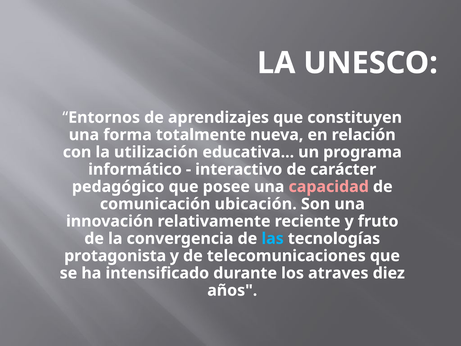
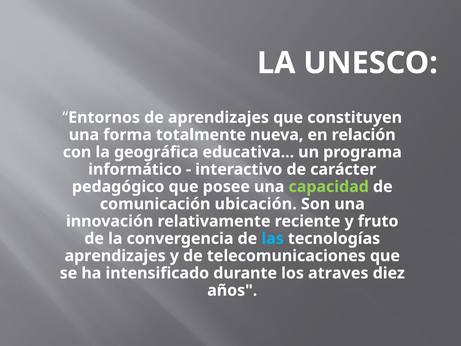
utilización: utilización -> geográfica (156, 152)
capacidad colour: pink -> light green (329, 187)
protagonista: protagonista -> aprendizajes (115, 256)
